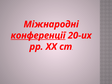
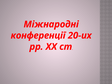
конференції underline: present -> none (38, 36)
